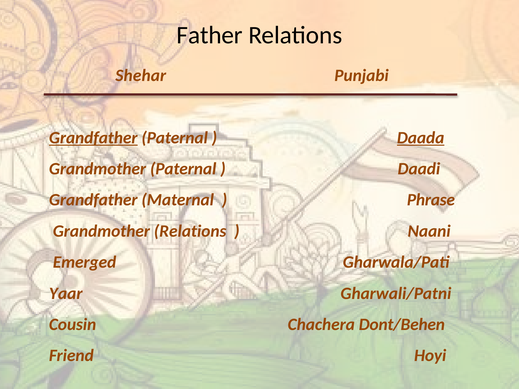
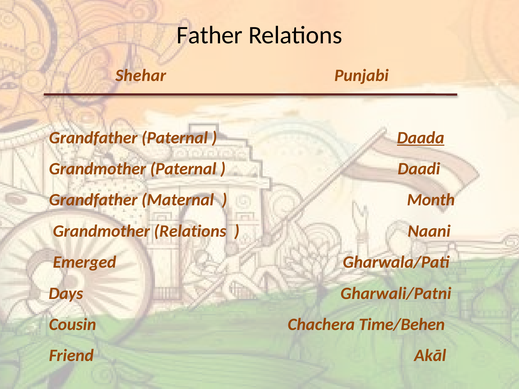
Grandfather underline: present -> none (93, 138)
Phrase: Phrase -> Month (431, 200)
Yaar: Yaar -> Days (66, 293)
Dont/Behen: Dont/Behen -> Time/Behen (402, 325)
Hoyi: Hoyi -> Akāl (430, 356)
